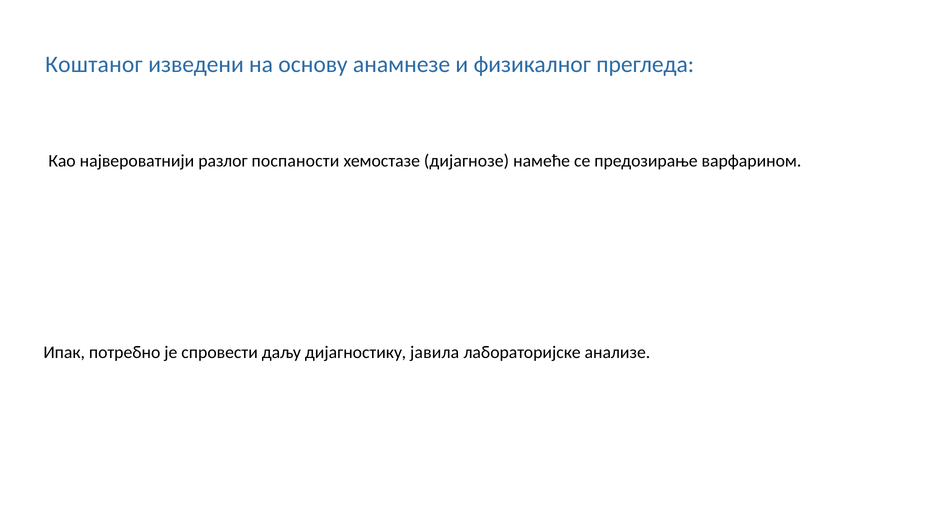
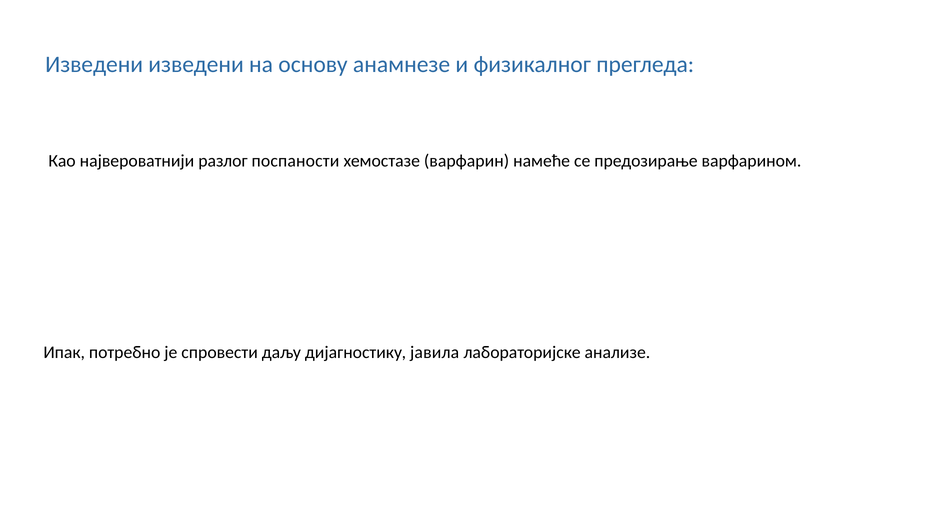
Коштаног: Коштаног -> Изведени (94, 64)
дијагнозе: дијагнозе -> варфарин (467, 161)
